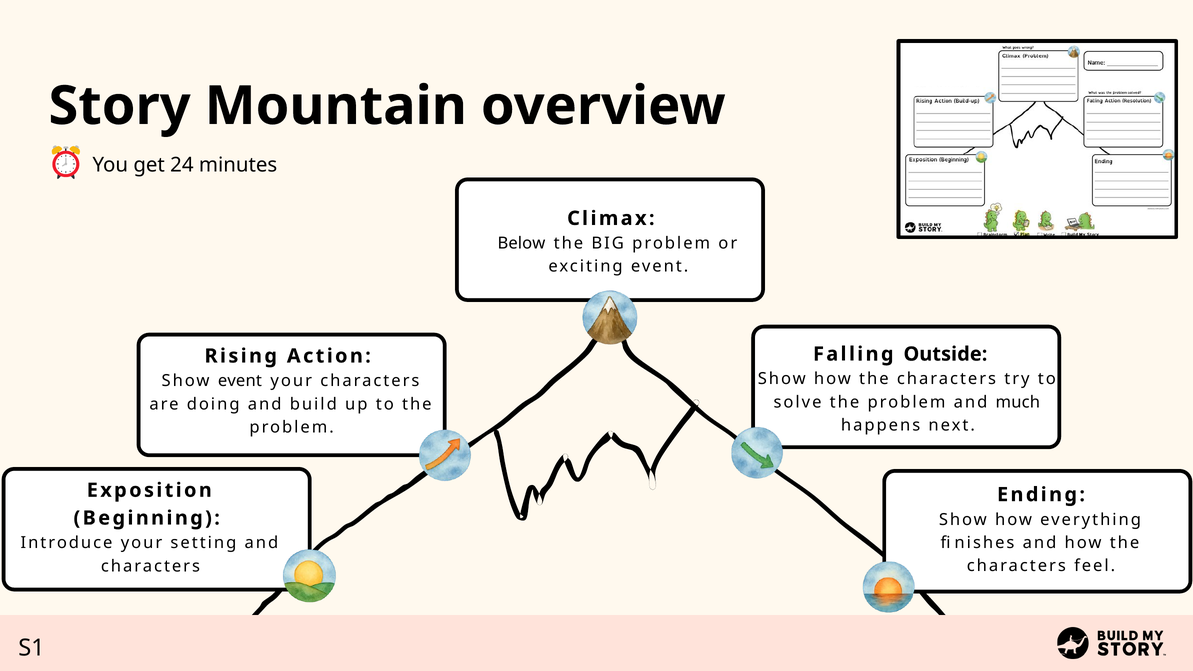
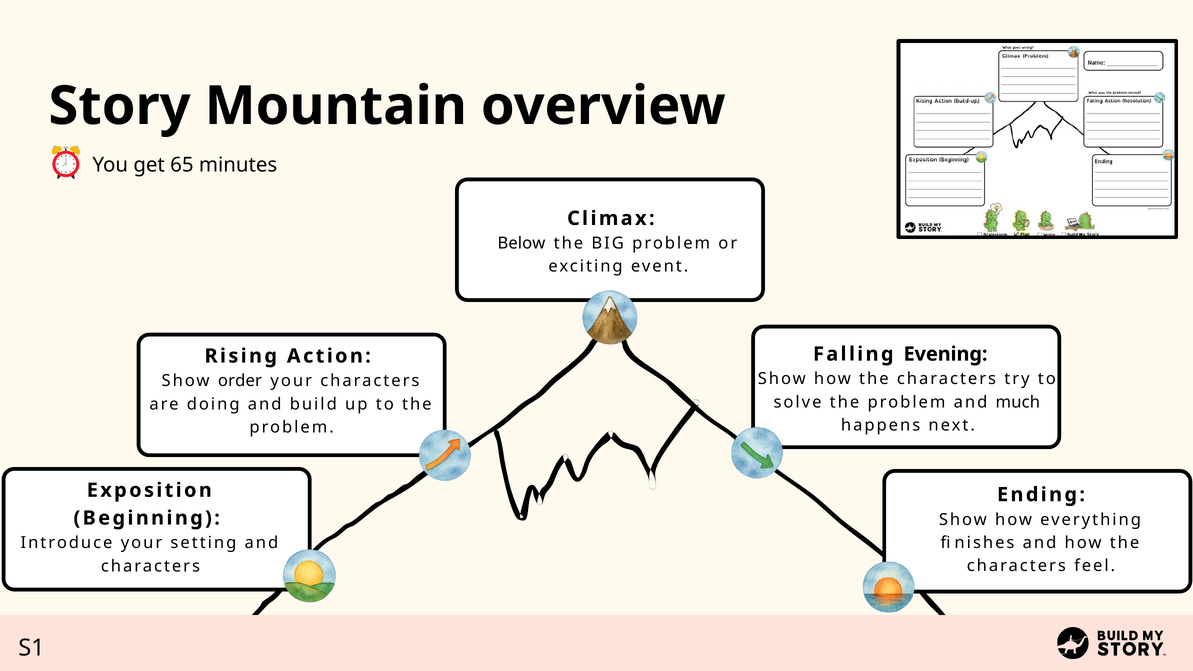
24: 24 -> 65 (182, 165)
Outside: Outside -> Evening (946, 354)
Show event: event -> order (240, 381)
